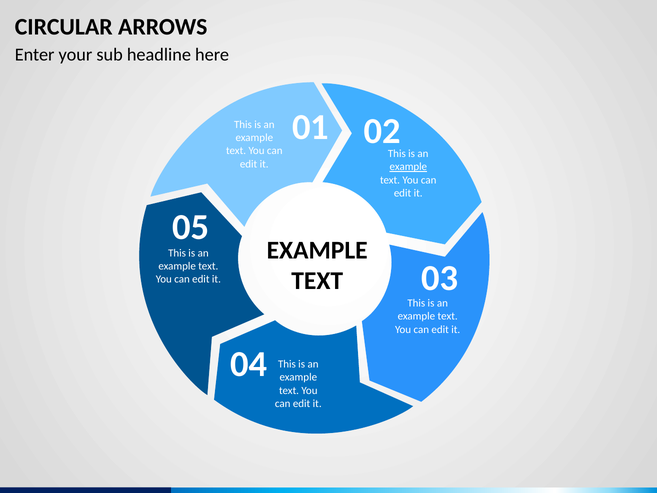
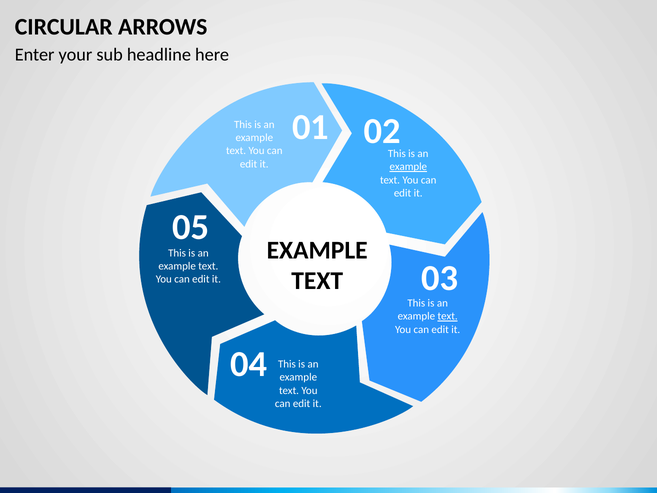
text underline: none -> present (448, 316)
